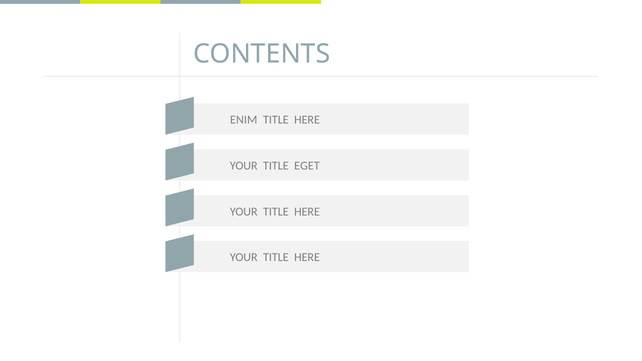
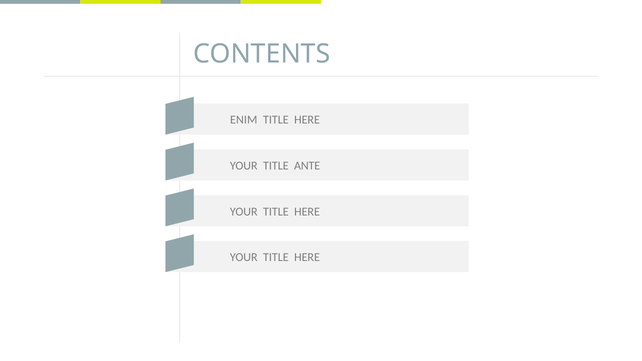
EGET: EGET -> ANTE (307, 166)
